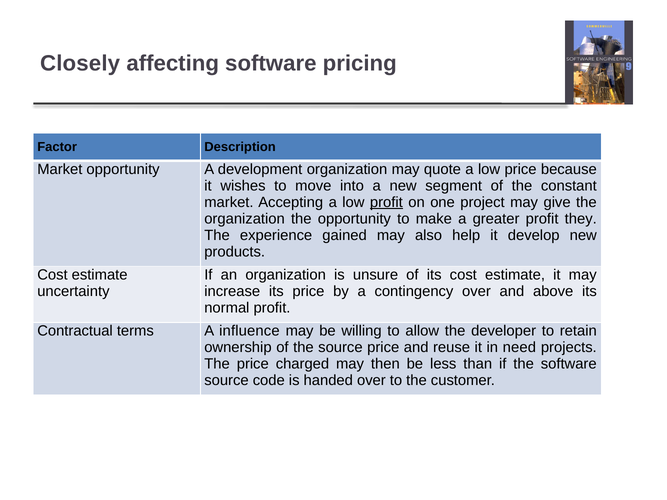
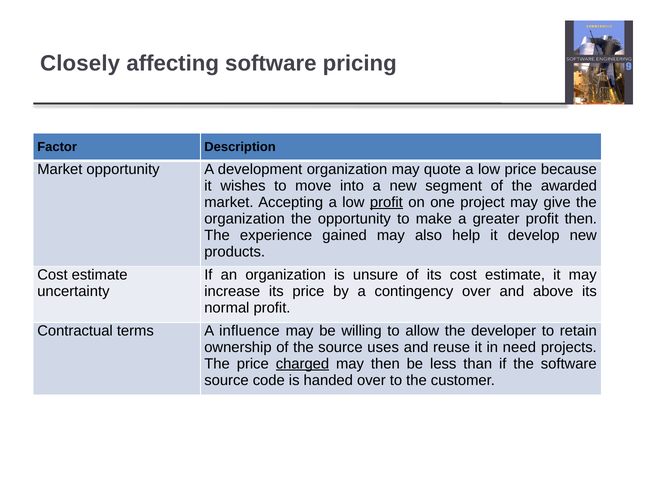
constant: constant -> awarded (569, 186)
profit they: they -> then (581, 219)
source price: price -> uses (383, 347)
charged underline: none -> present (302, 364)
